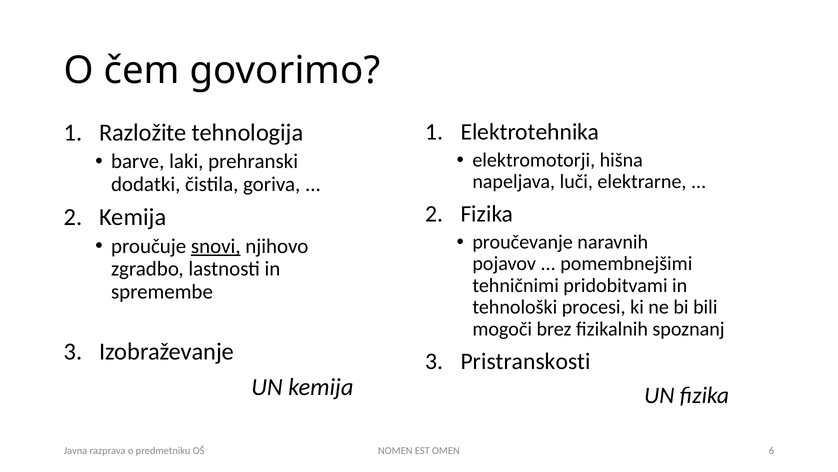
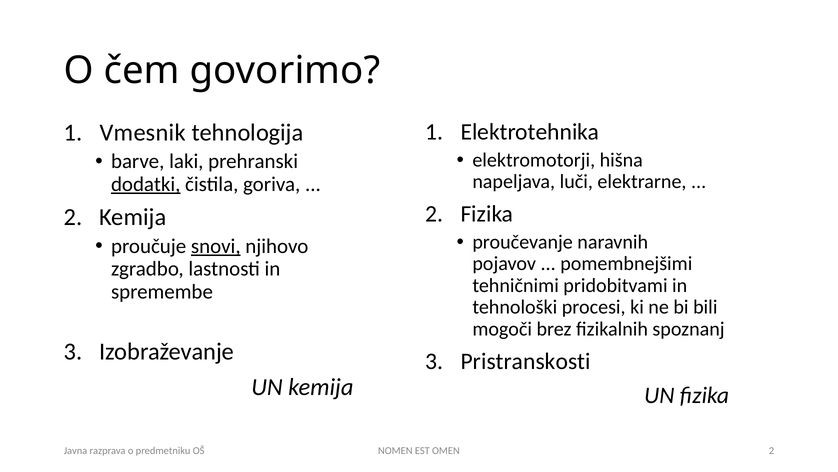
Razložite: Razložite -> Vmesnik (143, 132)
dodatki underline: none -> present (146, 184)
OMEN 6: 6 -> 2 (771, 450)
